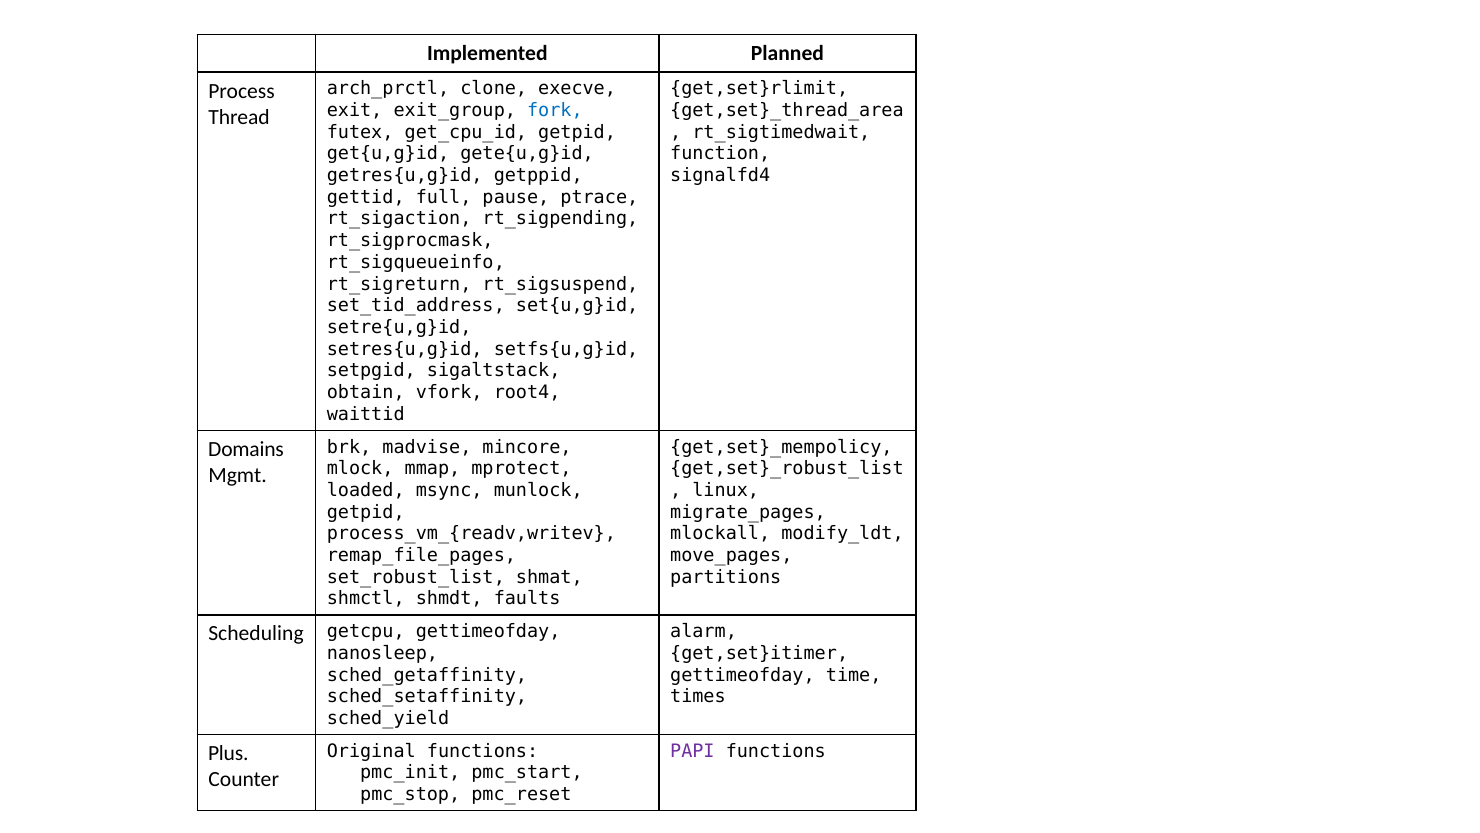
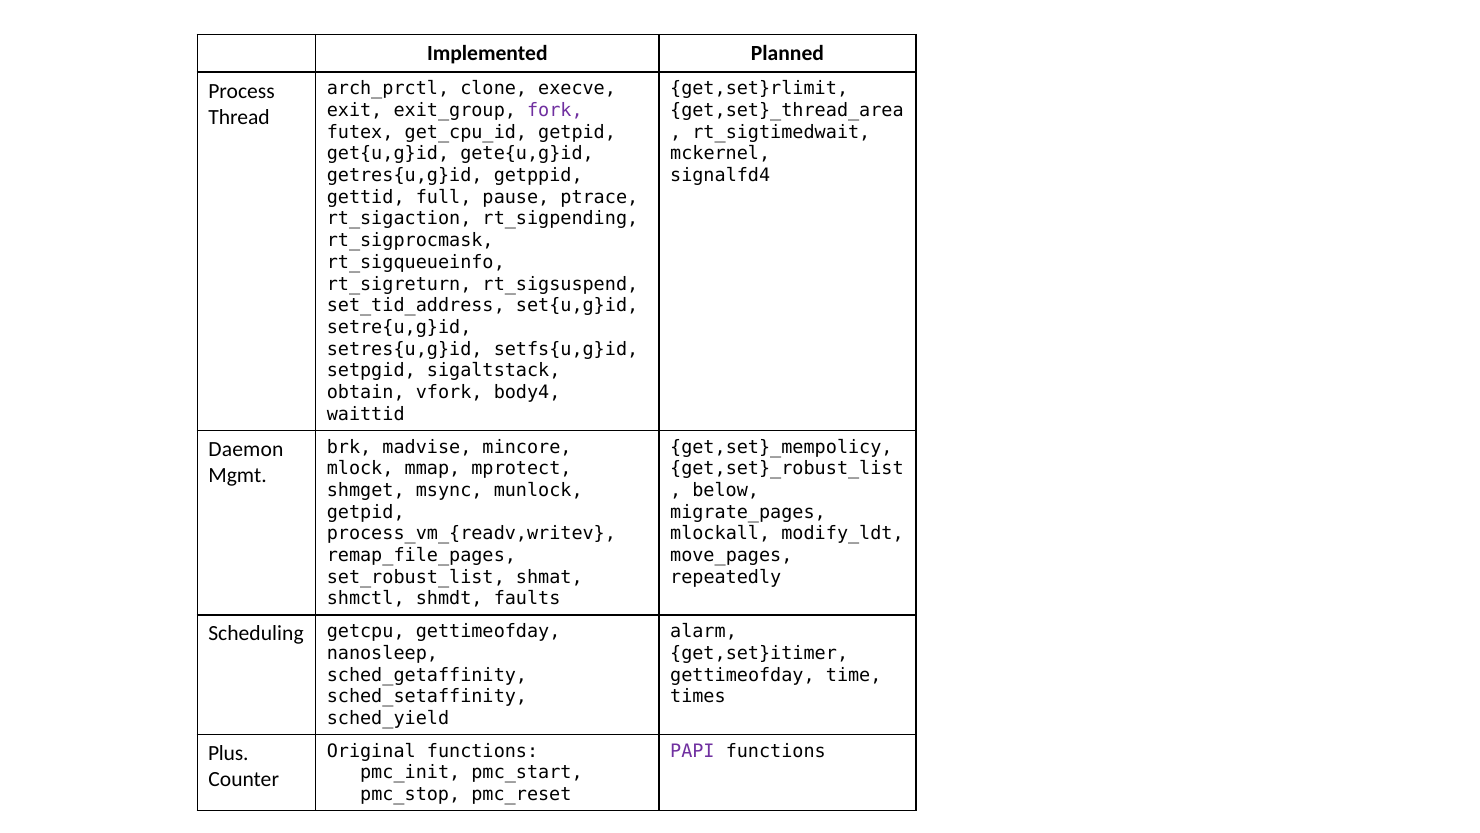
fork colour: blue -> purple (555, 110)
function: function -> mckernel (720, 154)
root4: root4 -> body4 (527, 392)
Domains: Domains -> Daemon (246, 449)
loaded: loaded -> shmget (366, 490)
linux: linux -> below (726, 490)
partitions: partitions -> repeatedly (726, 577)
